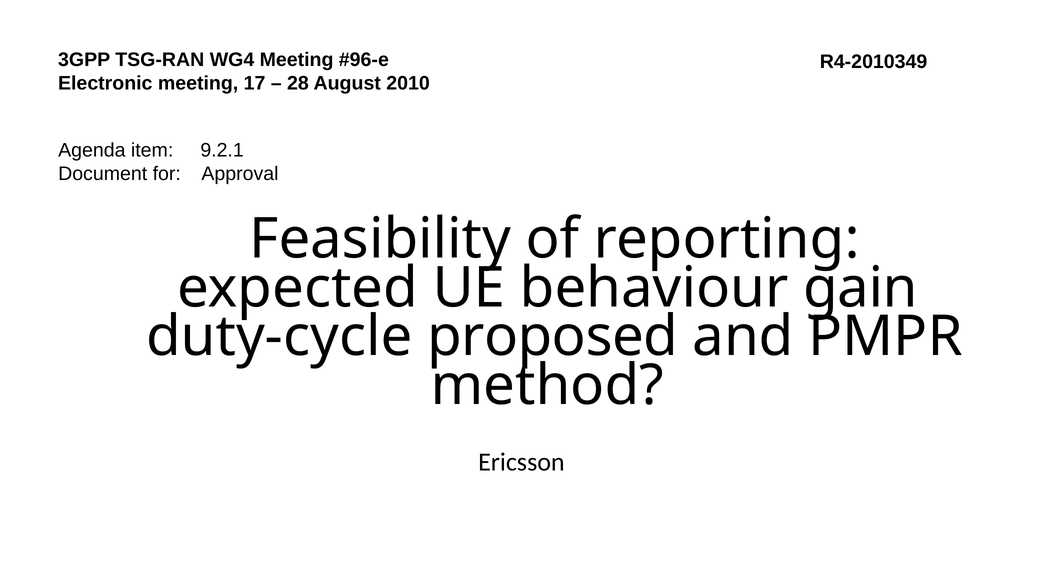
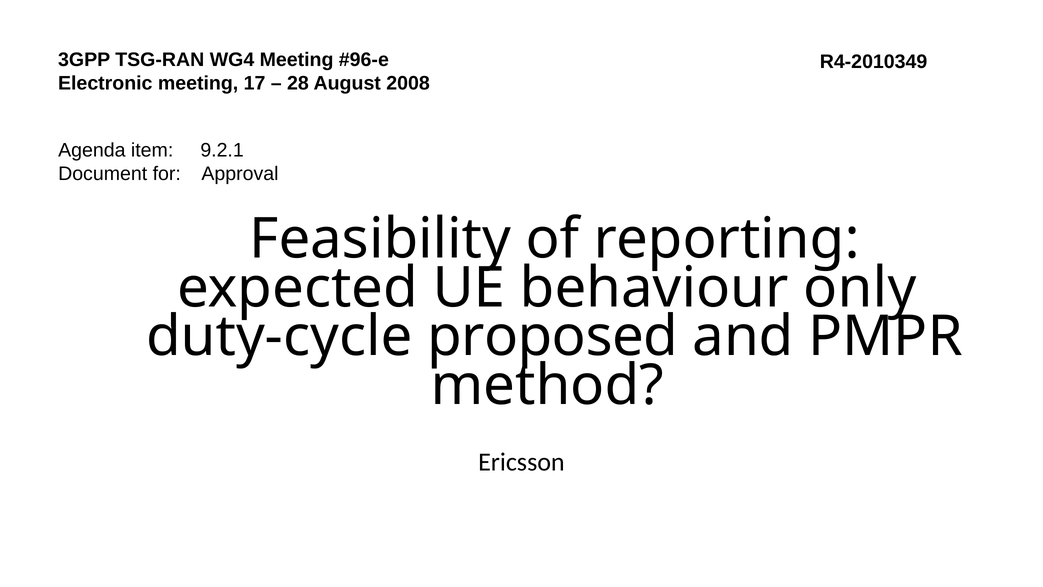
2010: 2010 -> 2008 (408, 83)
gain: gain -> only (860, 288)
